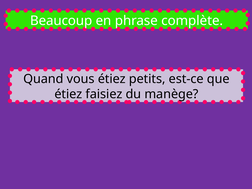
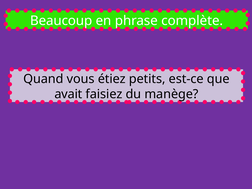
étiez: étiez -> avait (68, 94)
